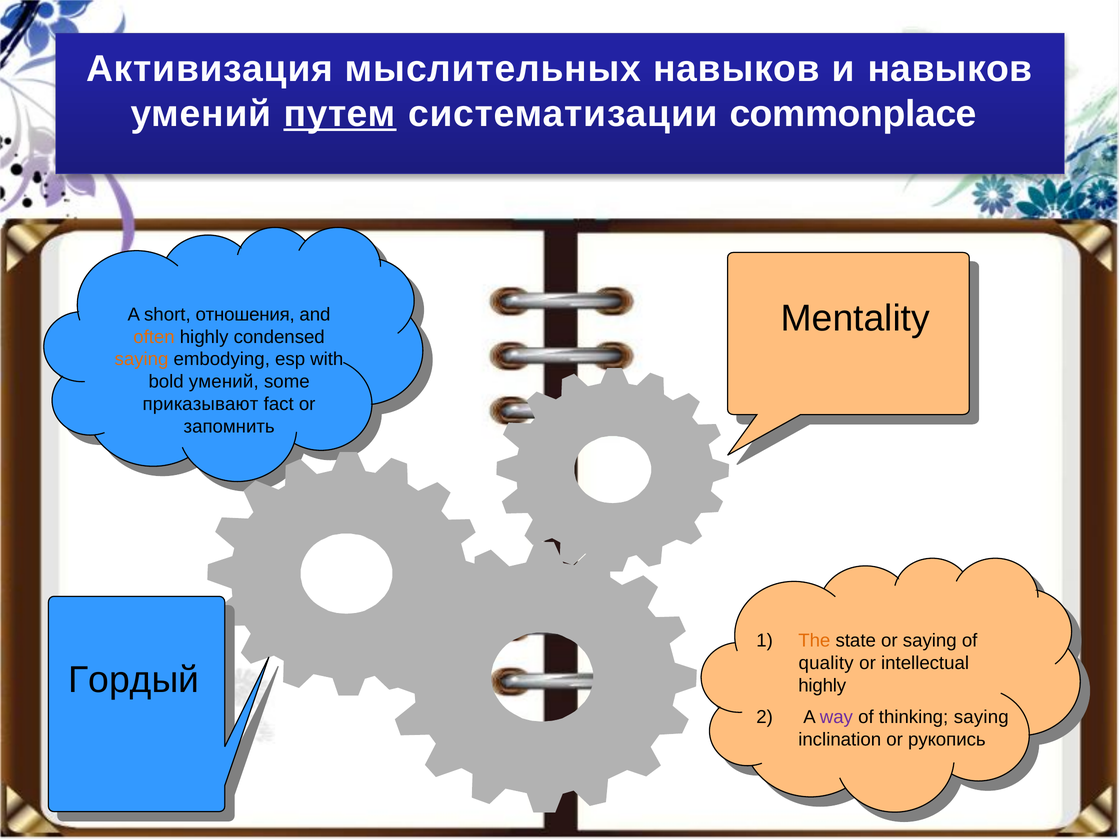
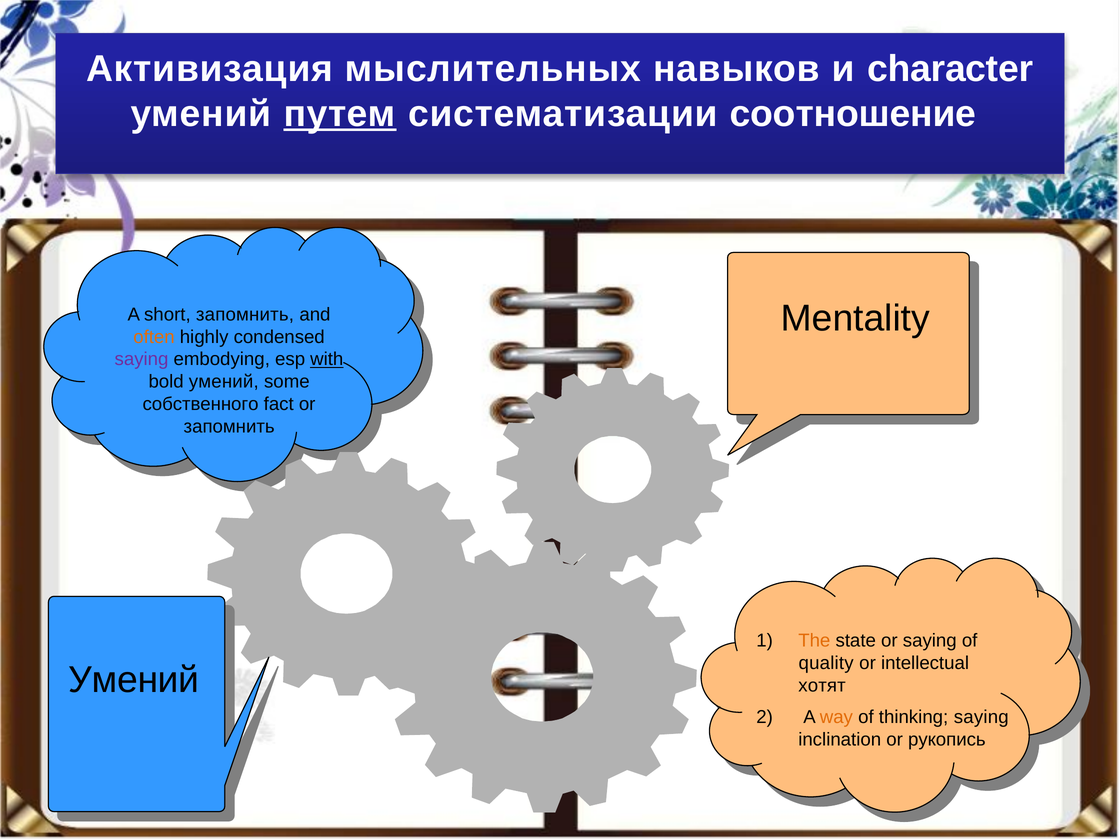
и навыков: навыков -> character (950, 69)
commonplace: commonplace -> соотношение (853, 114)
short отношения: отношения -> запомнить (245, 314)
saying colour: orange -> purple (141, 359)
with underline: none -> present (327, 359)
приказывают: приказывают -> собственного (201, 404)
Гордый: Гордый -> Умений (134, 680)
highly: highly -> хотят (822, 686)
way colour: purple -> orange (836, 717)
